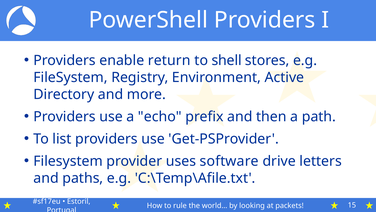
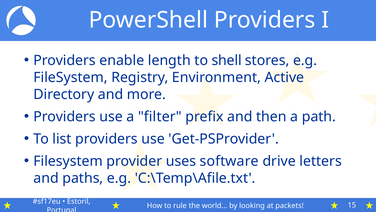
return: return -> length (169, 60)
echo: echo -> filter (160, 116)
